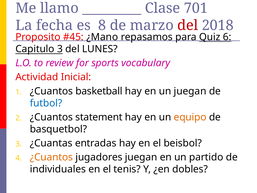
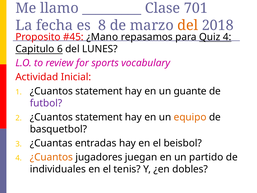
del colour: red -> orange (188, 25)
Quiz 6: 6 -> 4 (227, 37)
Capitulo 3: 3 -> 6 (60, 49)
basketball: basketball -> statement (99, 91)
un juegan: juegan -> guante (190, 91)
futbol colour: blue -> purple (46, 103)
